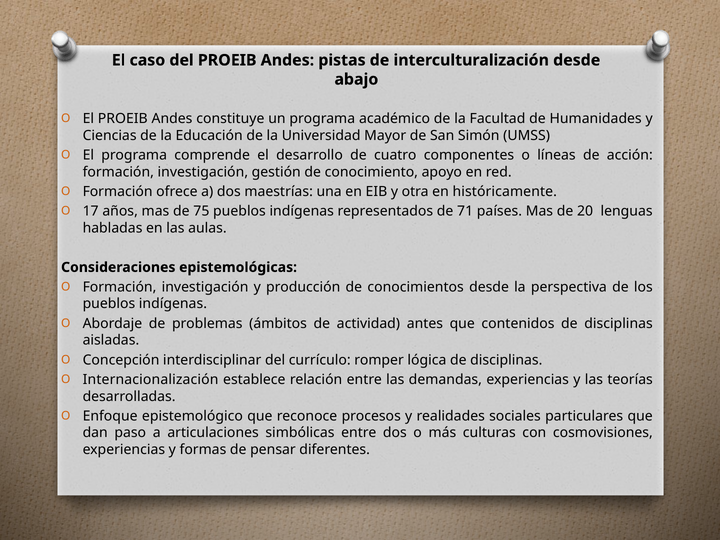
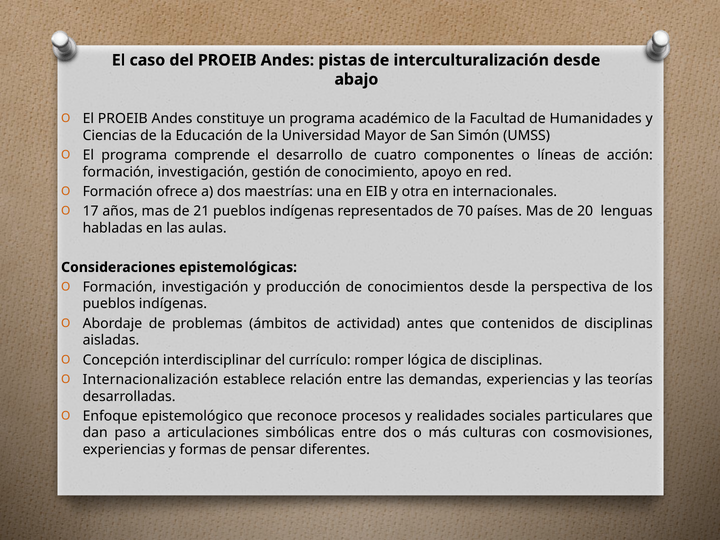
históricamente: históricamente -> internacionales (505, 192)
75: 75 -> 21 (201, 211)
71: 71 -> 70 (465, 211)
